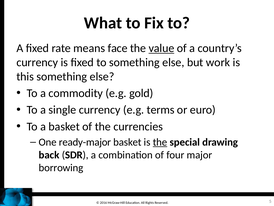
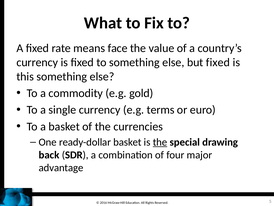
value underline: present -> none (161, 48)
but work: work -> fixed (218, 62)
ready-major: ready-major -> ready-dollar (85, 142)
borrowing: borrowing -> advantage (61, 167)
